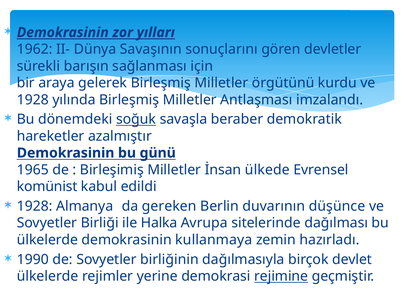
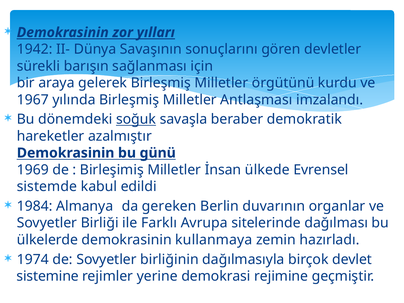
1962: 1962 -> 1942 (35, 49)
1928: 1928 -> 1967 (33, 100)
1965: 1965 -> 1969 (33, 170)
komünist: komünist -> sistemde (47, 187)
1928: 1928 -> 1984 (35, 206)
düşünce: düşünce -> organlar (337, 206)
Halka: Halka -> Farklı (159, 223)
1990: 1990 -> 1974 (33, 259)
ülkelerde: ülkelerde -> sistemine (48, 276)
rejimine underline: present -> none (281, 276)
